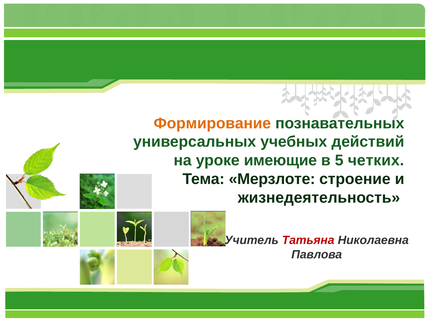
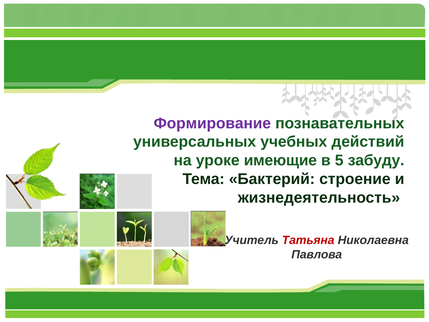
Формирование colour: orange -> purple (212, 123)
четких: четких -> забуду (376, 160)
Мерзлоте: Мерзлоте -> Бактерий (272, 179)
